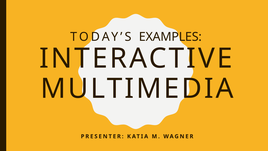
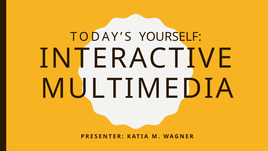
EXAMPLES: EXAMPLES -> YOURSELF (170, 37)
